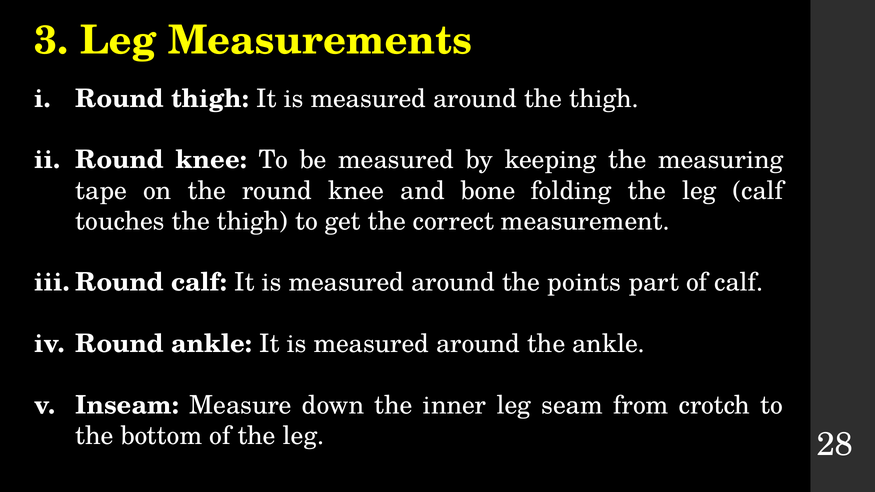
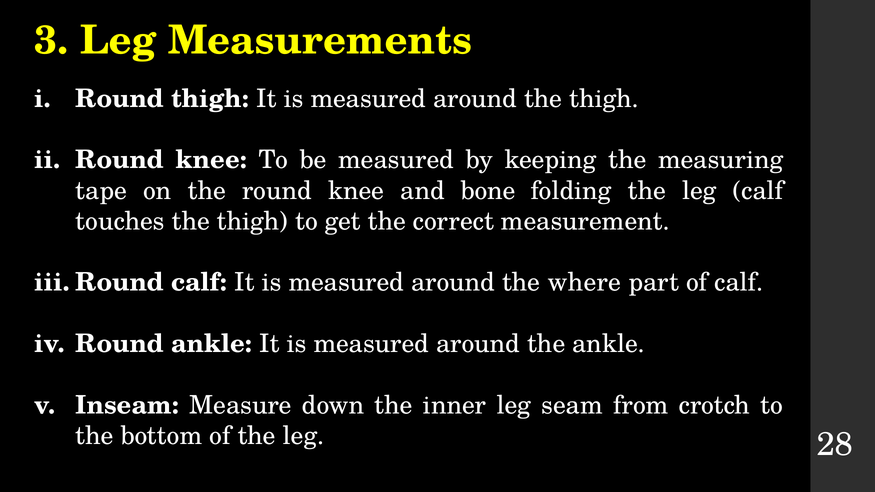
points: points -> where (584, 283)
